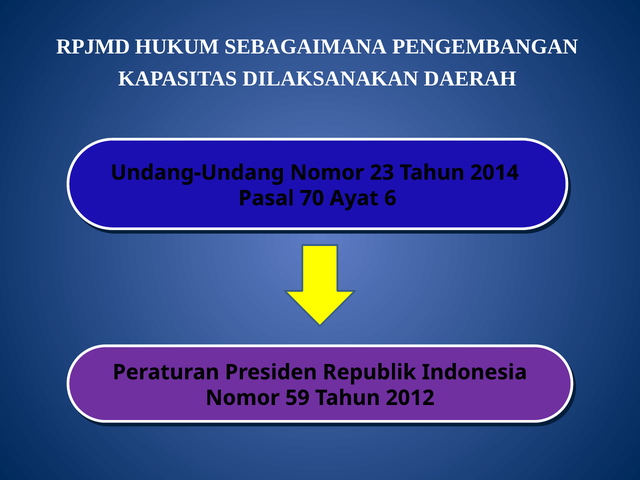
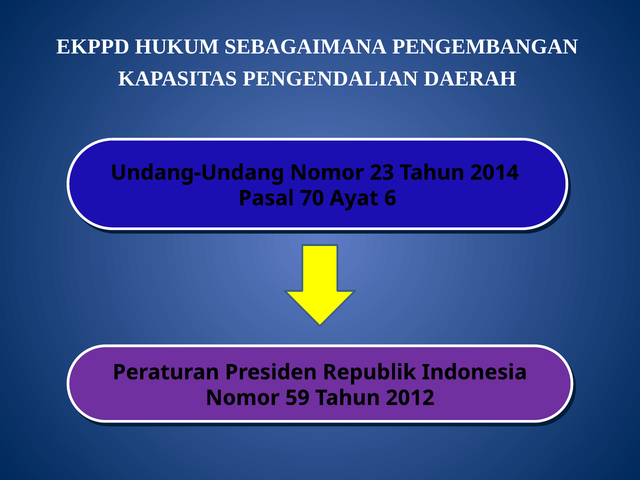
RPJMD: RPJMD -> EKPPD (93, 47)
DILAKSANAKAN: DILAKSANAKAN -> PENGENDALIAN (330, 79)
